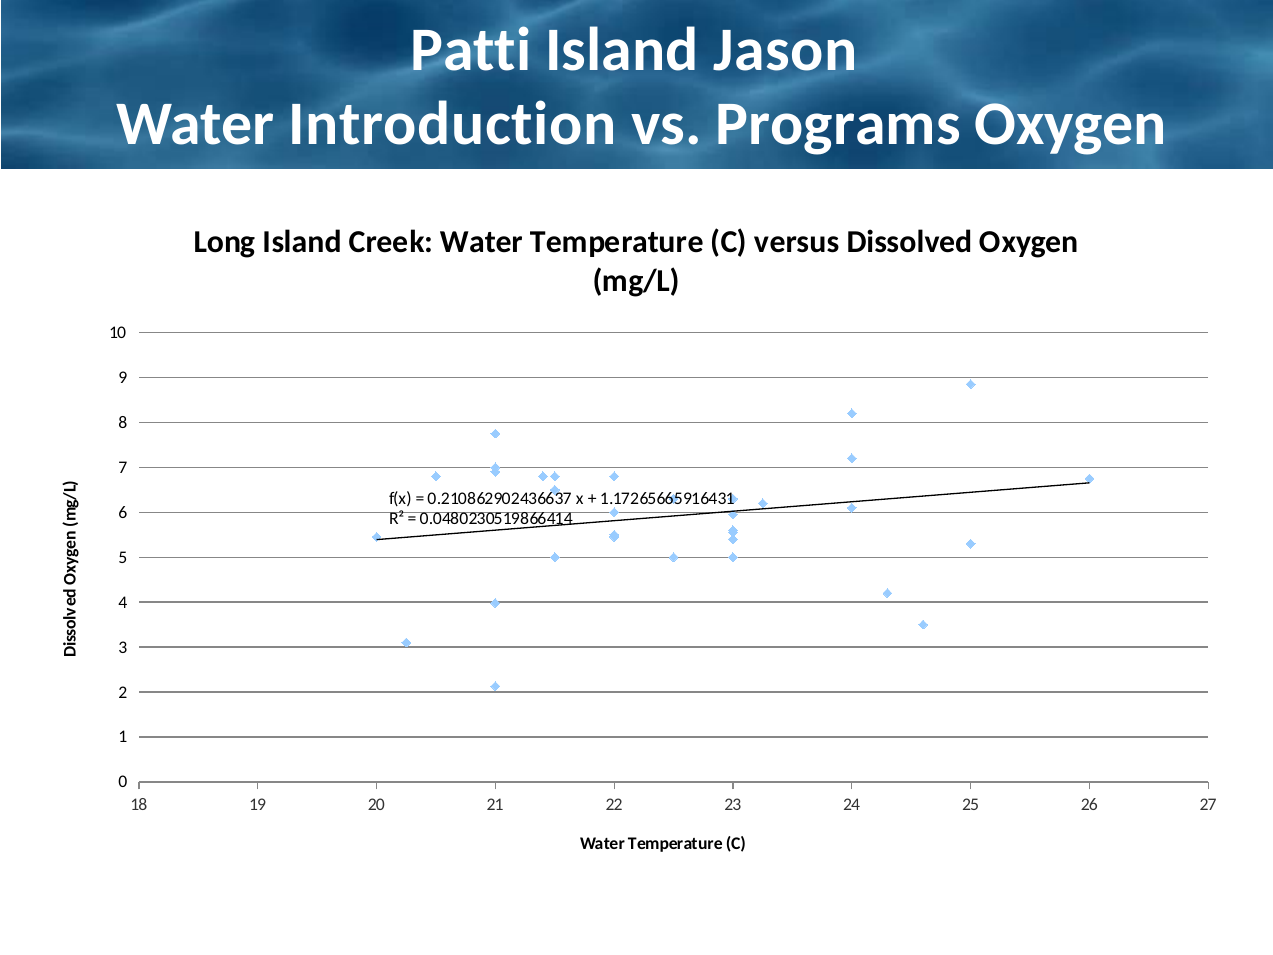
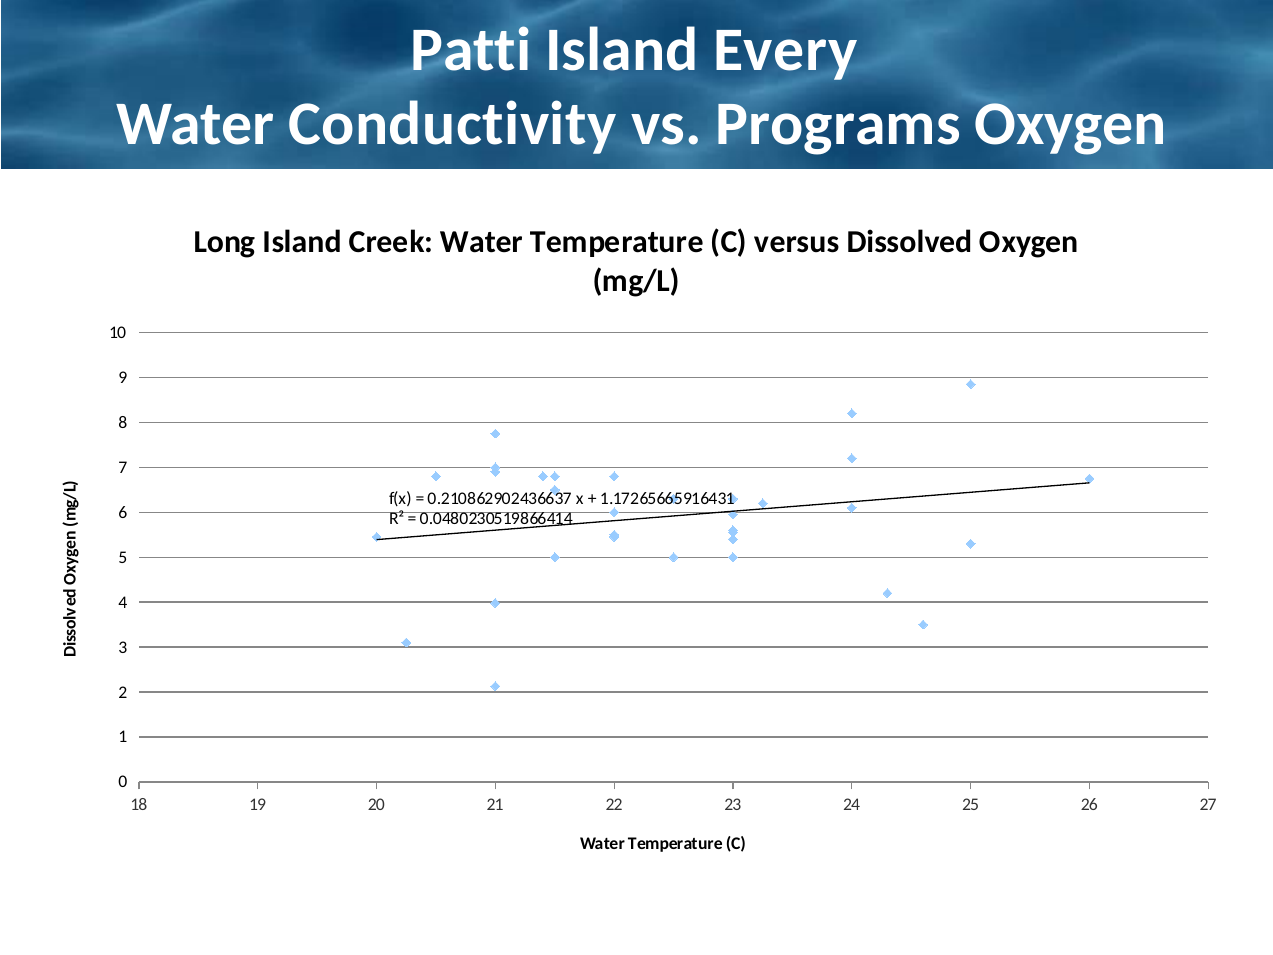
Jason: Jason -> Every (785, 50)
Introduction: Introduction -> Conductivity (452, 124)
